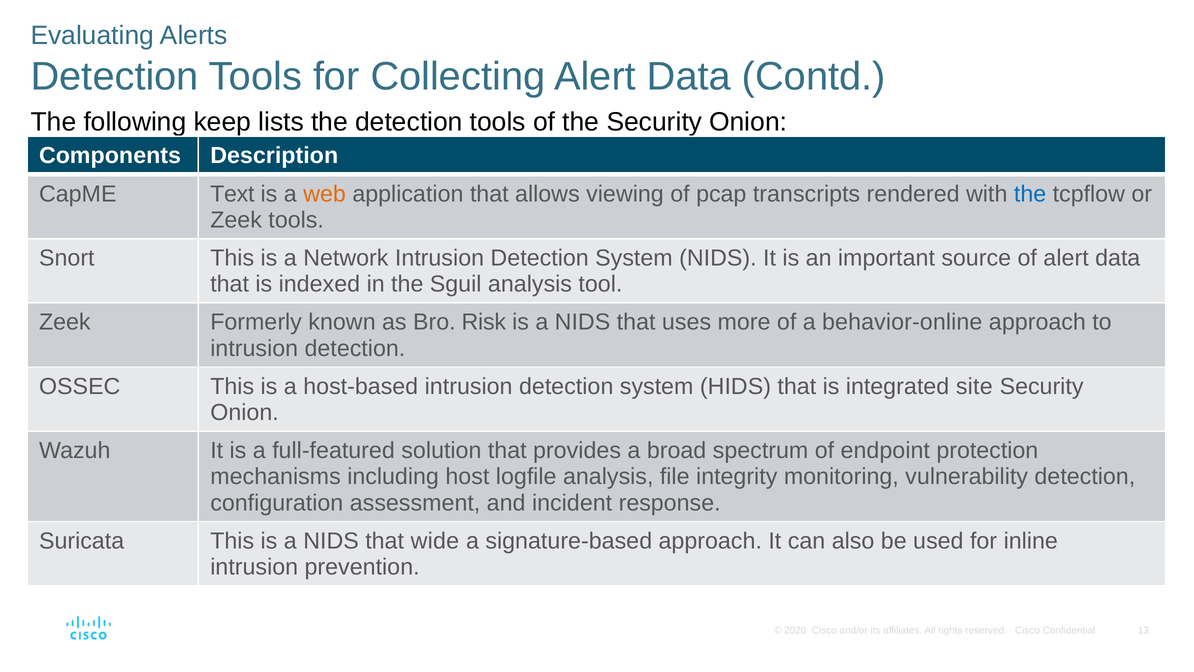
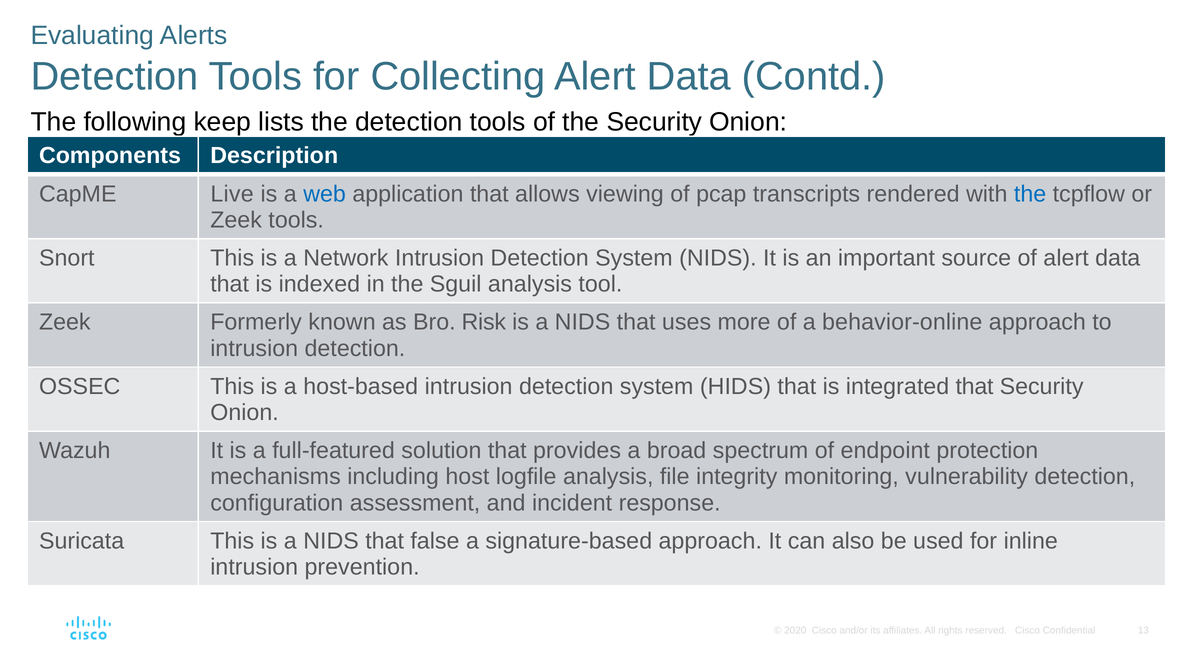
Text: Text -> Live (232, 194)
web colour: orange -> blue (325, 194)
integrated site: site -> that (975, 386)
wide: wide -> false (435, 541)
